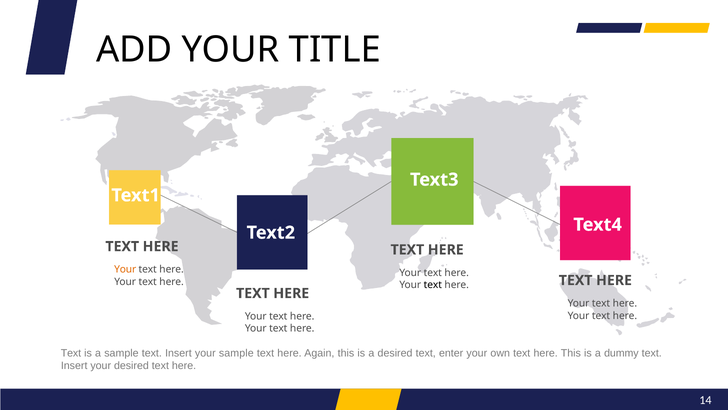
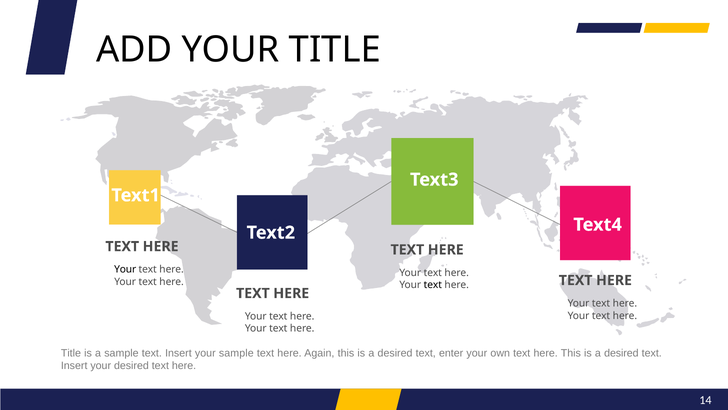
Your colour: orange -> black (125, 269)
Text: Text -> Title (71, 353)
dummy: dummy -> desired (621, 353)
